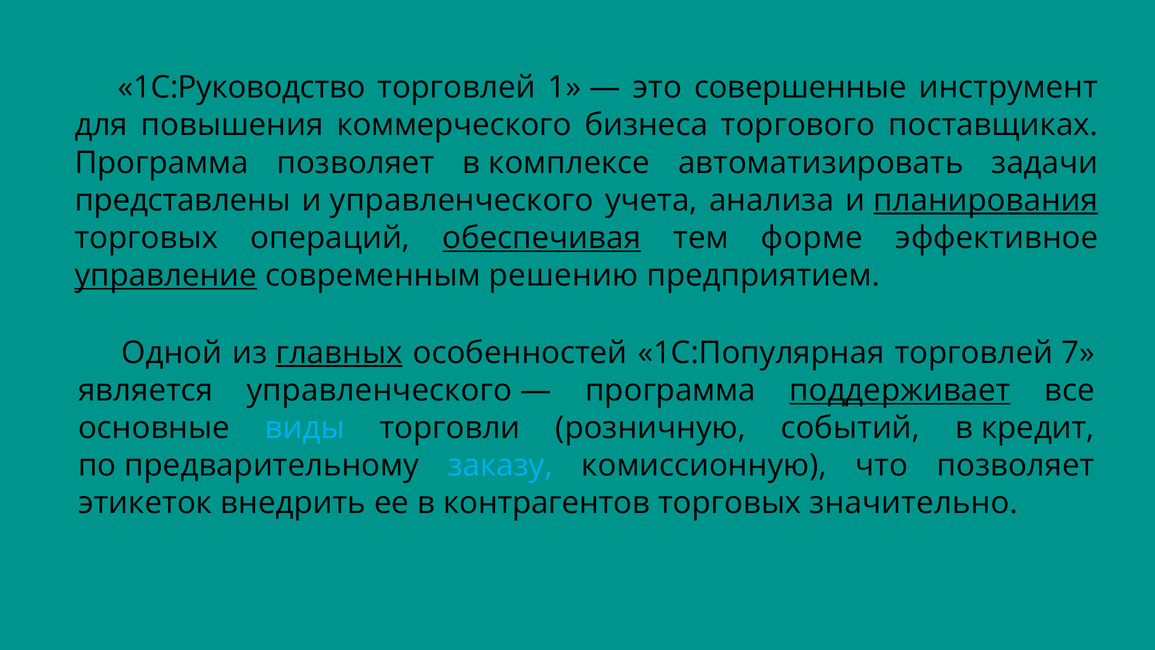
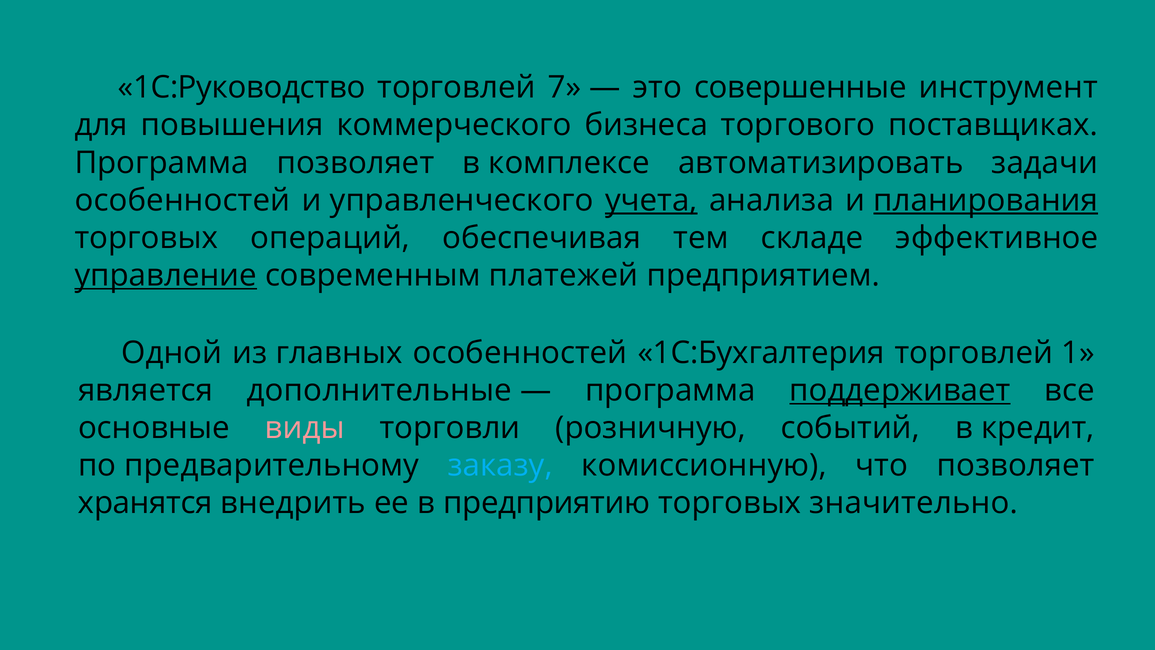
1: 1 -> 7 (564, 88)
представлены: представлены -> особенностей (182, 200)
учета underline: none -> present (651, 200)
обеспечивая underline: present -> none (542, 238)
форме: форме -> складе (812, 238)
решению: решению -> платежей (564, 275)
главных underline: present -> none (339, 353)
1С:Популярная: 1С:Популярная -> 1С:Бухгалтерия (761, 353)
7: 7 -> 1 (1078, 353)
является управленческого: управленческого -> дополнительные (379, 390)
виды colour: light blue -> pink (305, 428)
этикеток: этикеток -> хранятся (145, 503)
контрагентов: контрагентов -> предприятию (547, 503)
